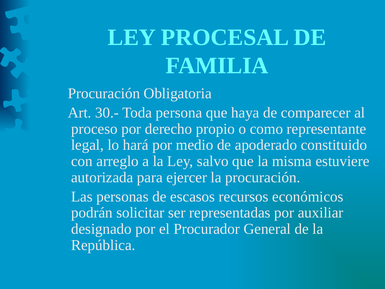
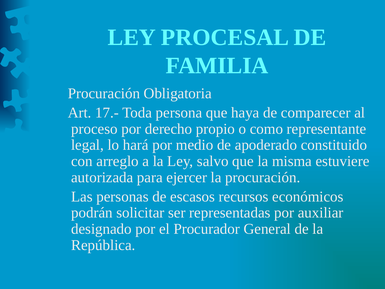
30.-: 30.- -> 17.- (107, 113)
